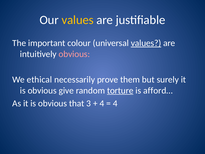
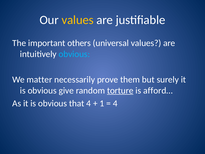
colour: colour -> others (79, 43)
values underline: present -> none (146, 43)
obvious colour: pink -> light blue (74, 54)
ethical: ethical -> matter (39, 79)
that 3: 3 -> 4 (89, 103)
4: 4 -> 1 (102, 103)
